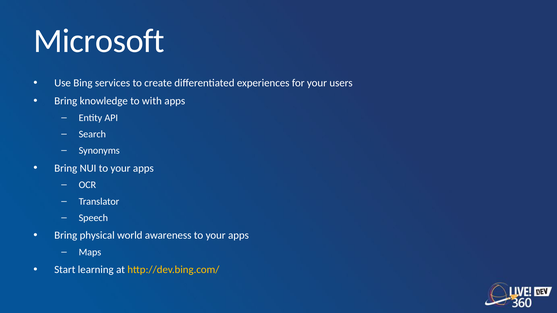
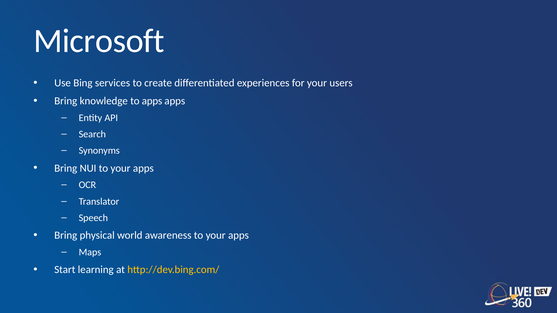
to with: with -> apps (152, 101)
